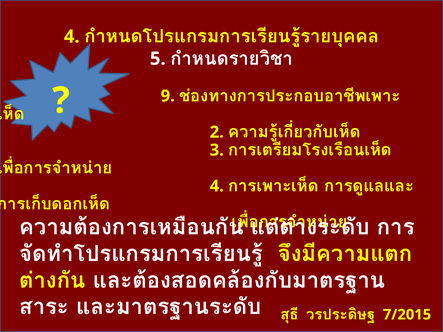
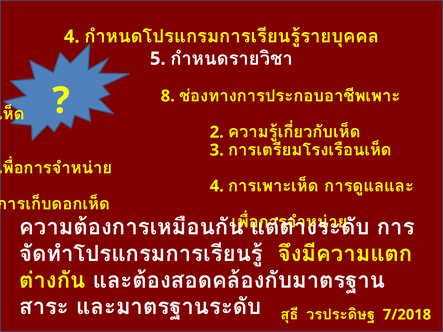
9: 9 -> 8 (168, 96)
7/2015: 7/2015 -> 7/2018 (407, 315)
